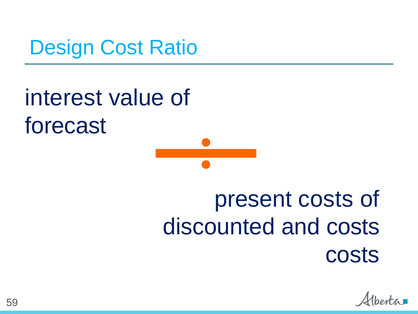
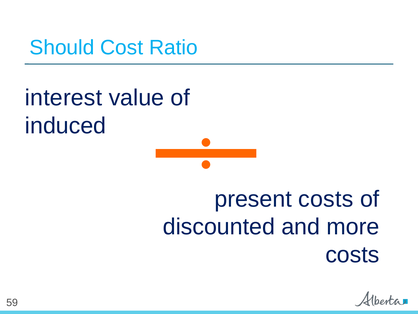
Design: Design -> Should (62, 47)
forecast: forecast -> induced (66, 126)
and costs: costs -> more (353, 227)
